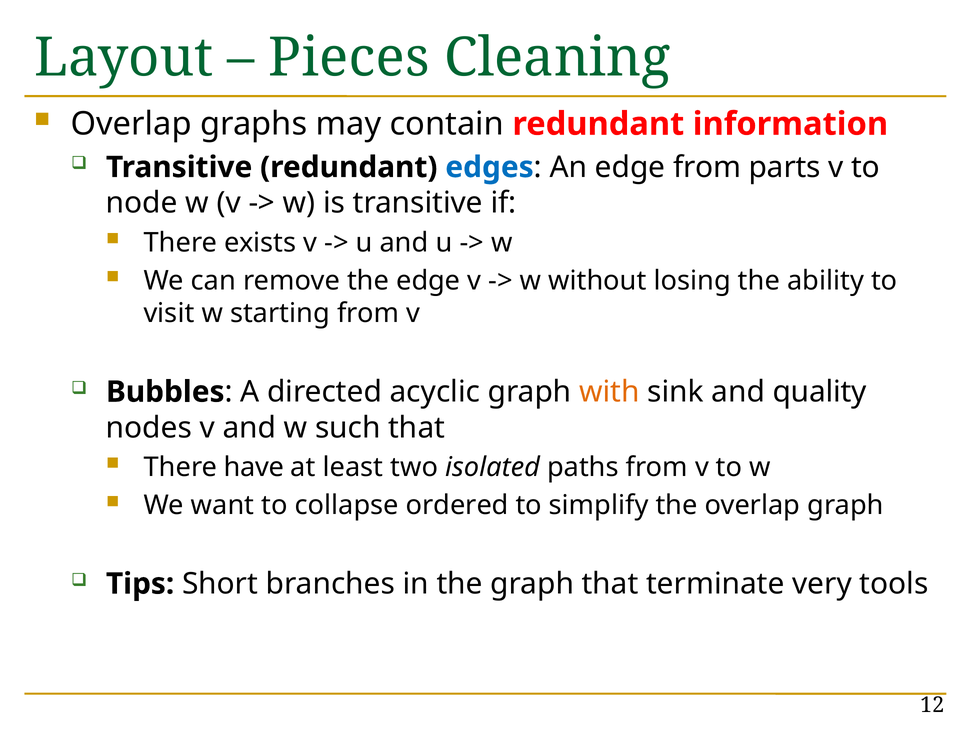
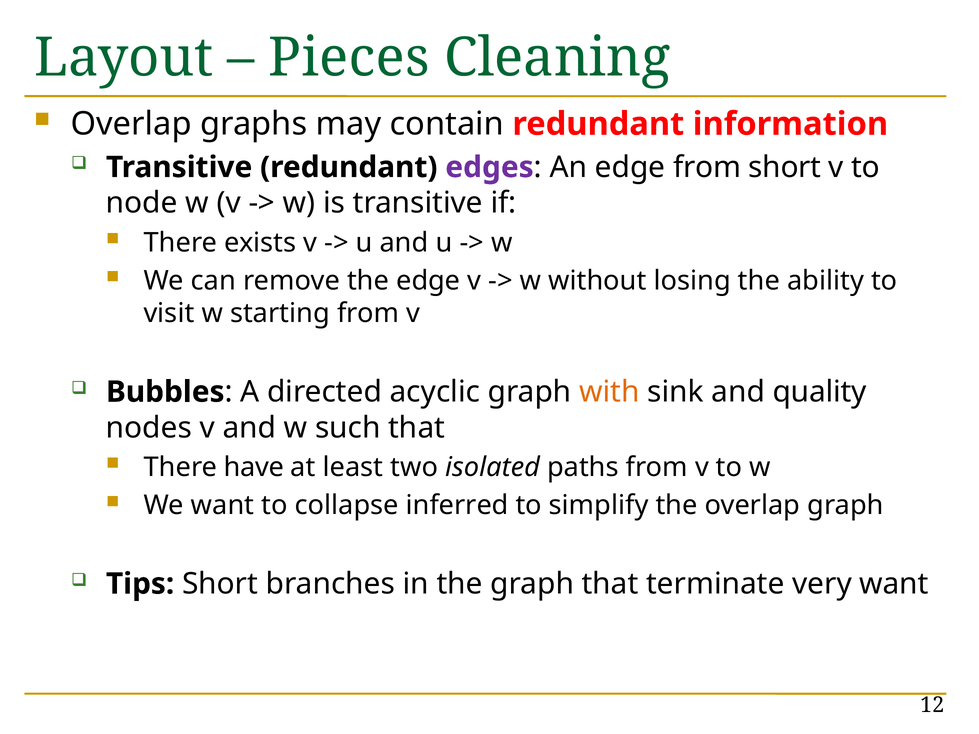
edges colour: blue -> purple (489, 167)
from parts: parts -> short (785, 167)
ordered: ordered -> inferred (457, 506)
very tools: tools -> want (894, 584)
